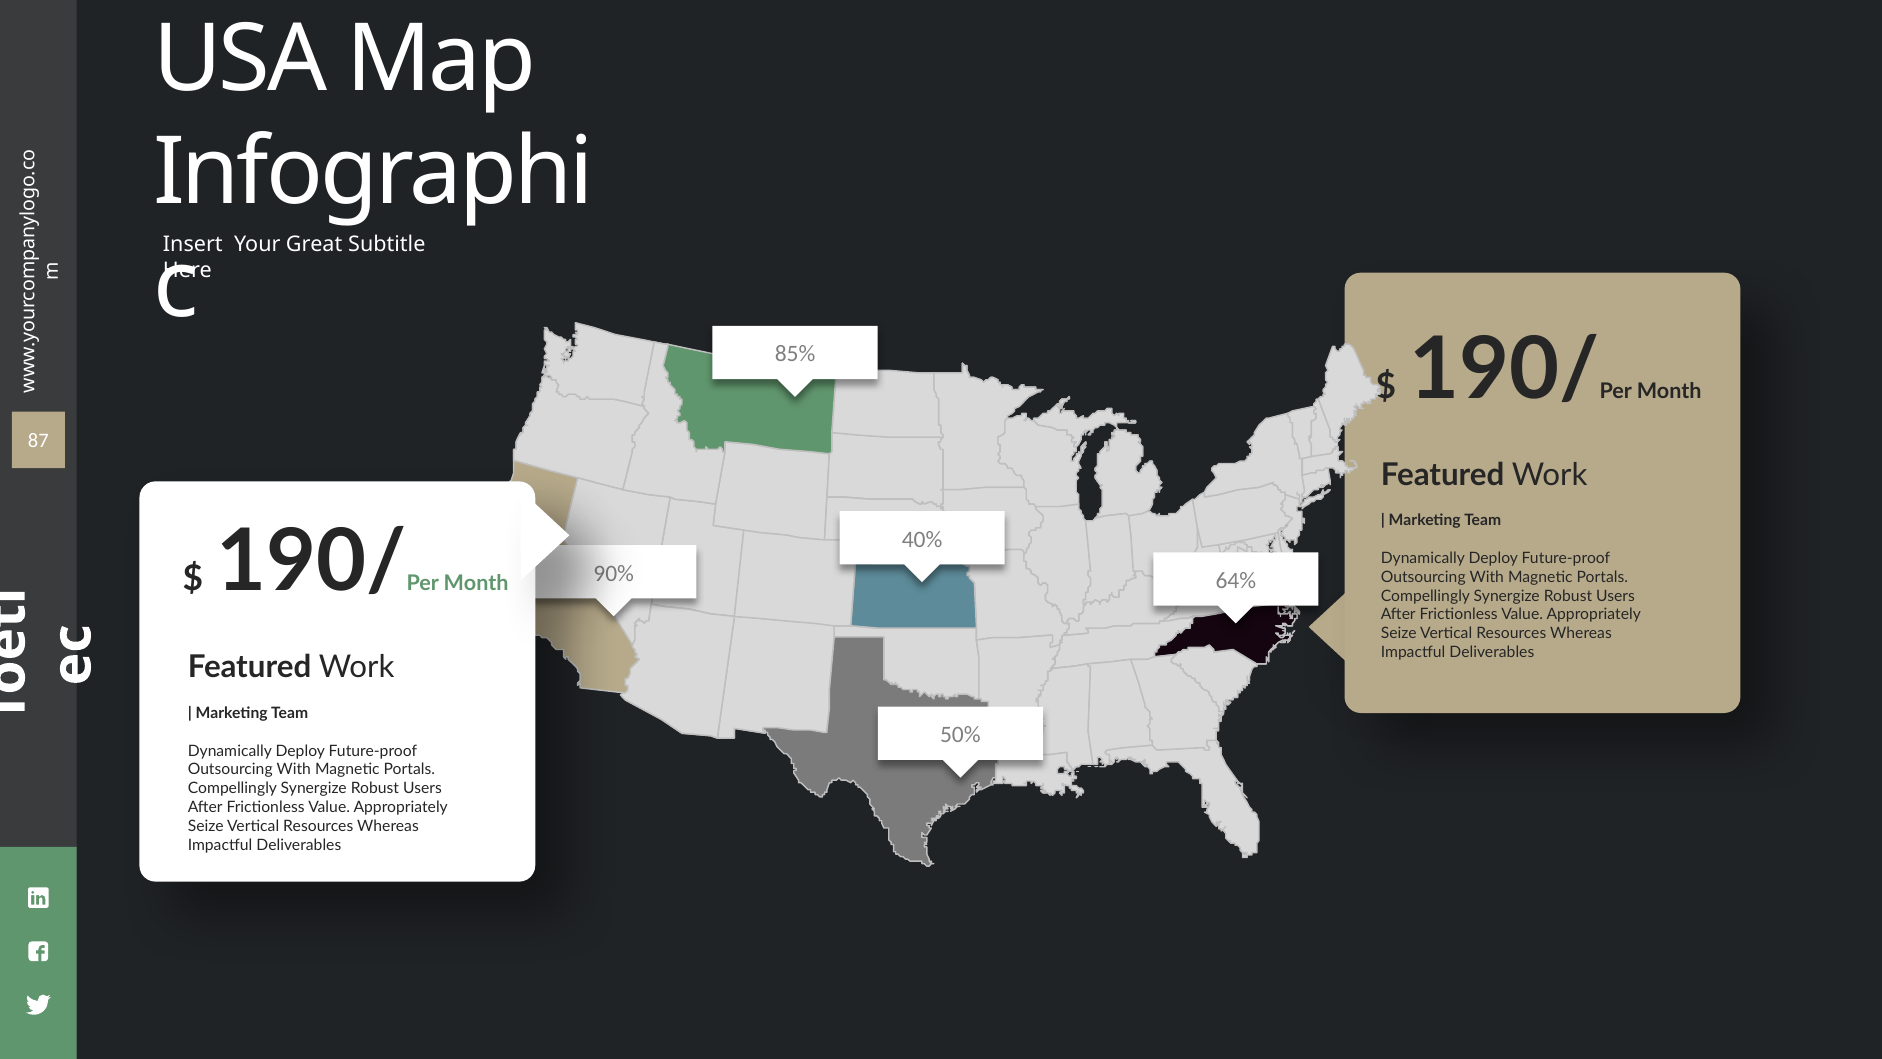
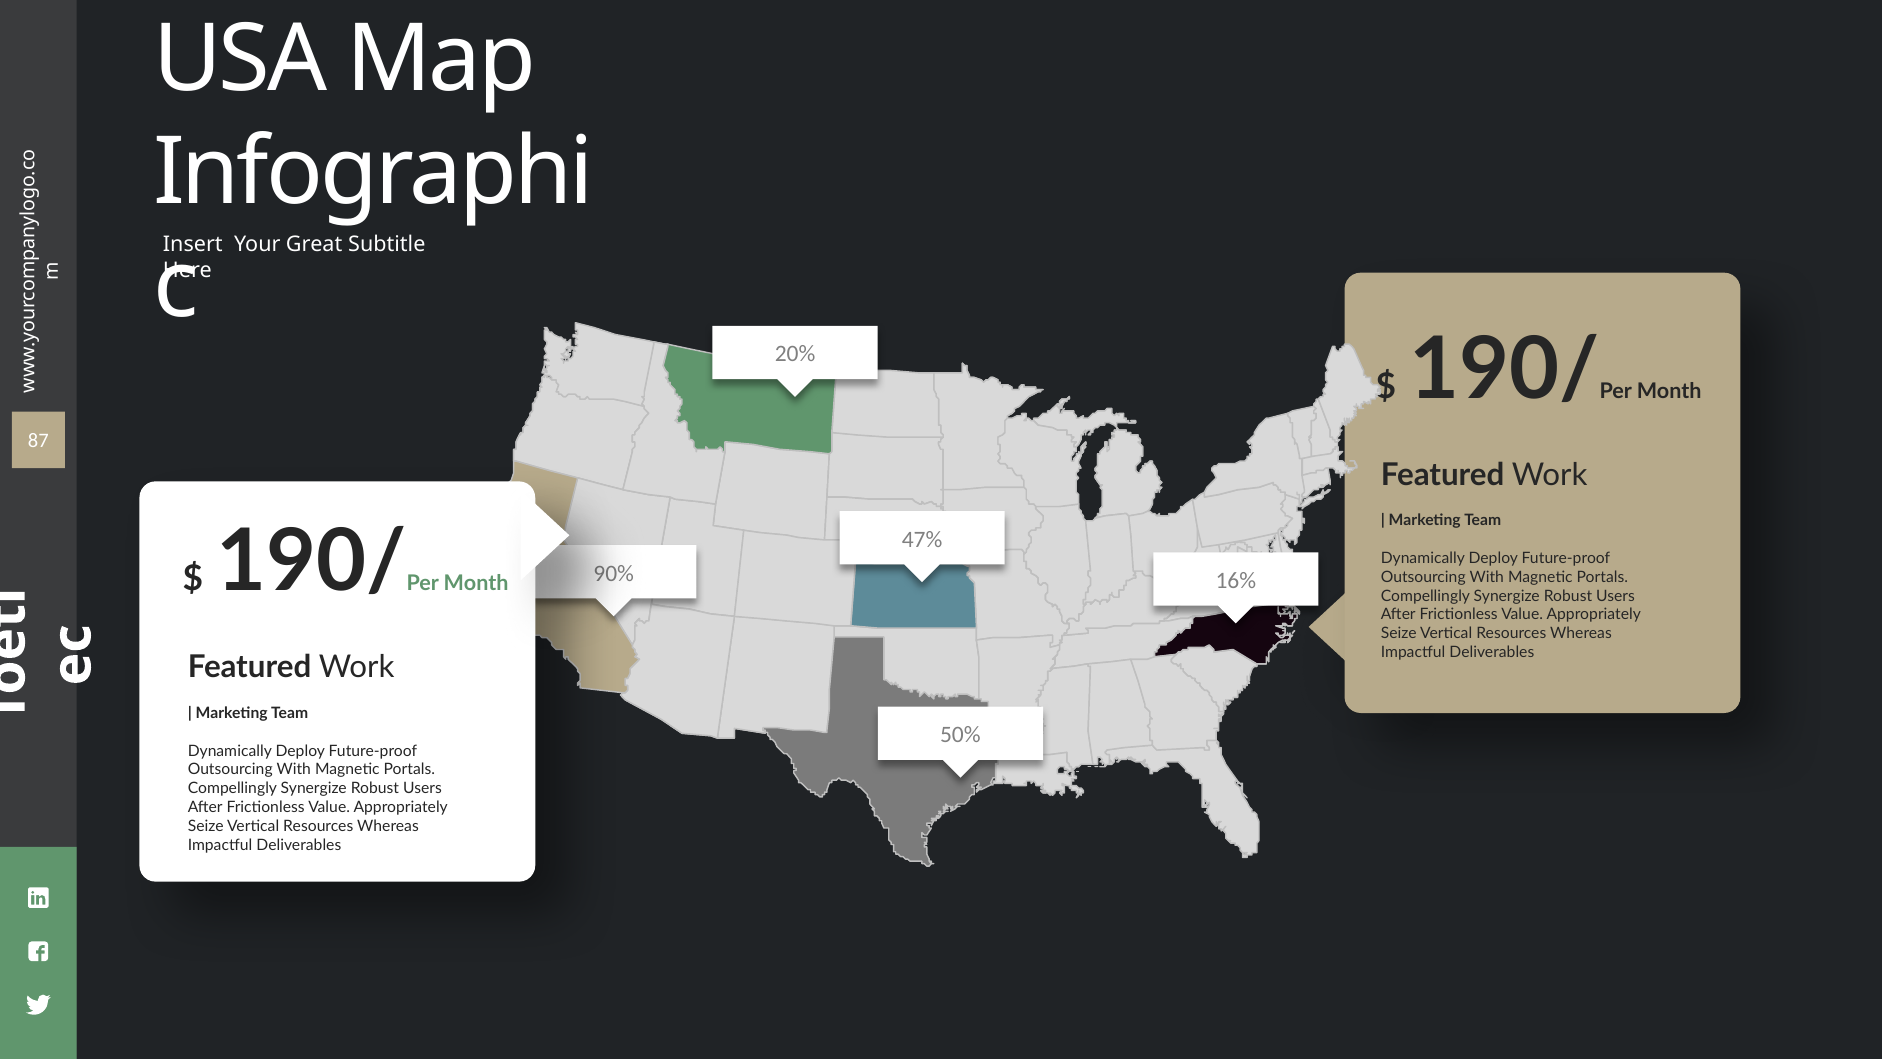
85%: 85% -> 20% (795, 354)
40%: 40% -> 47% (922, 539)
64%: 64% -> 16% (1236, 580)
